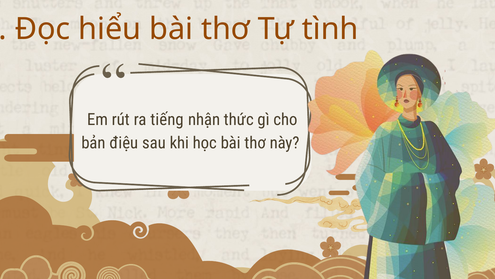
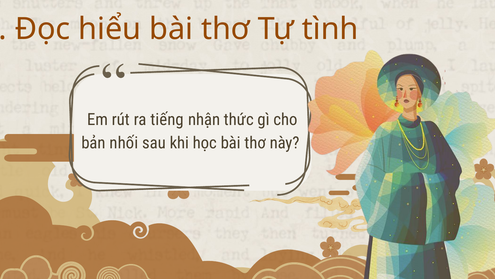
điệu: điệu -> nhối (124, 143)
